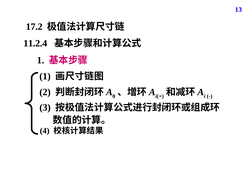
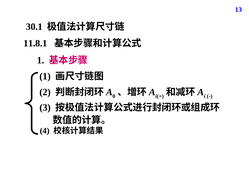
17.2: 17.2 -> 30.1 (34, 27)
11.2.4: 11.2.4 -> 11.8.1 (35, 44)
